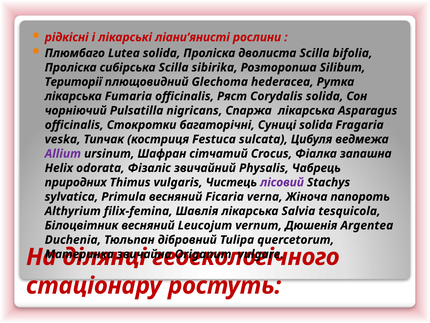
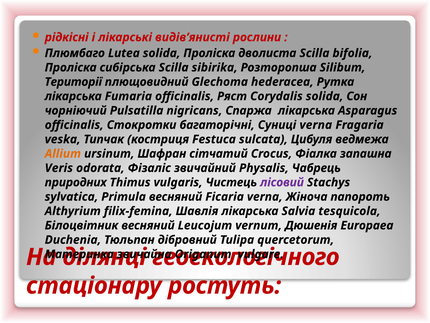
ліани’янисті: ліани’янисті -> видів’янисті (192, 37)
Суниці solida: solida -> verna (316, 125)
Allium colour: purple -> orange (63, 153)
Helix: Helix -> Veris (59, 168)
Argentea: Argentea -> Europaea (367, 225)
